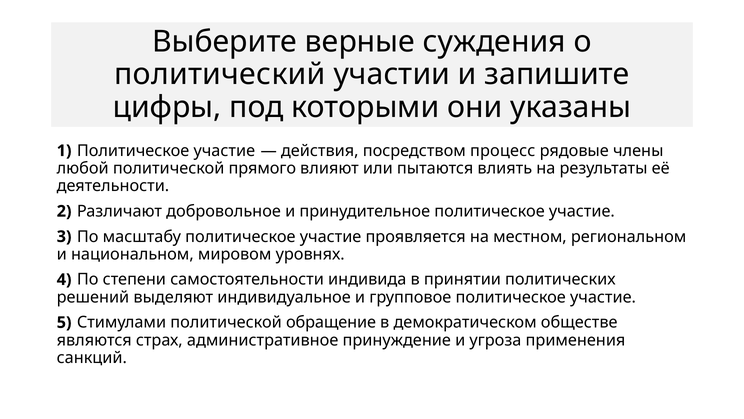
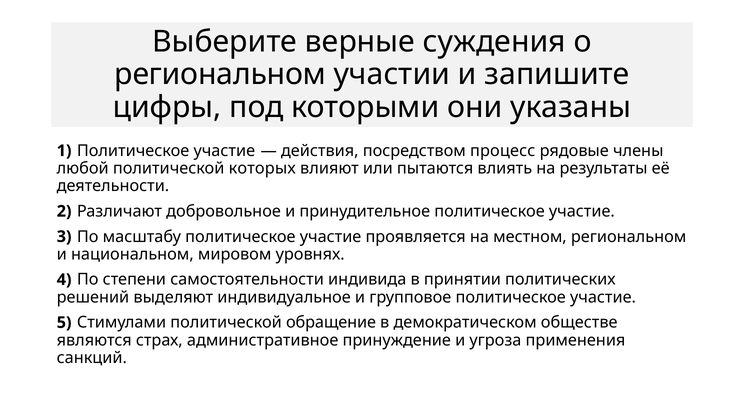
политический: политический -> региональном (220, 74)
прямого: прямого -> которых (262, 168)
